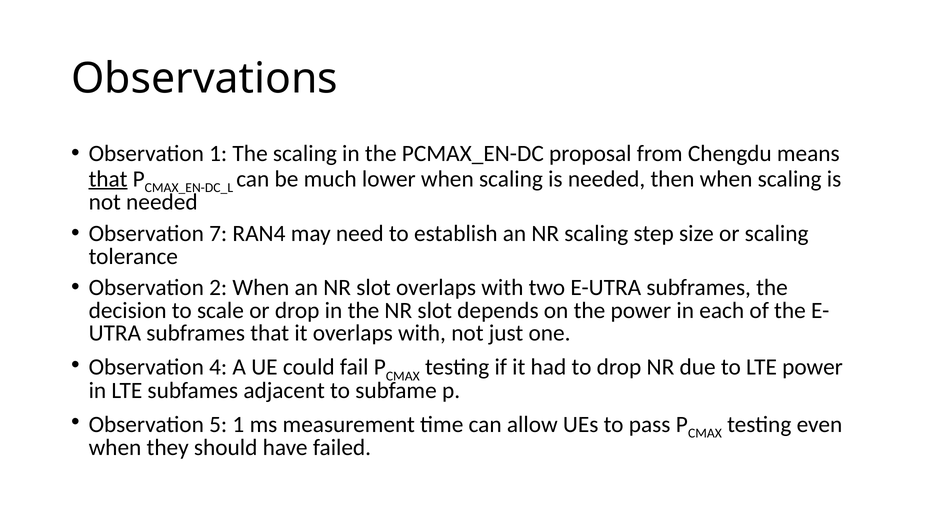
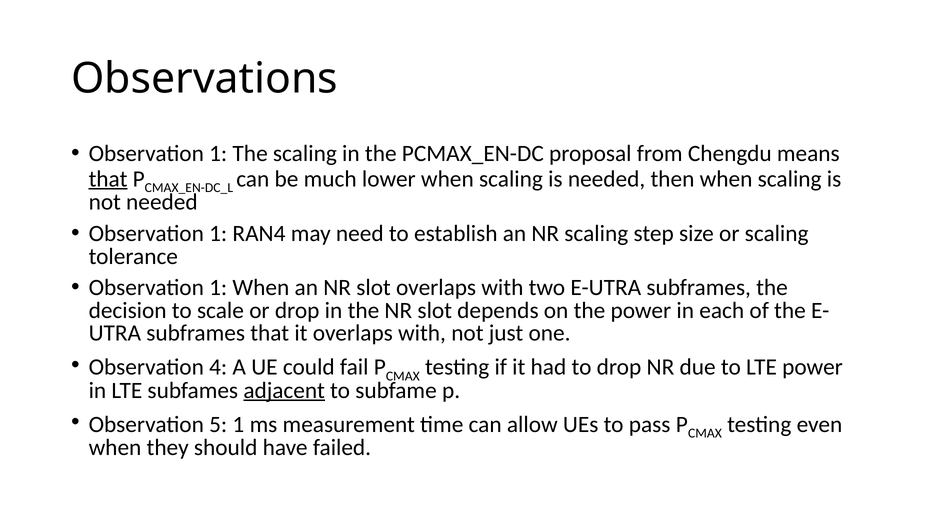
7: 7 -> 1 (218, 234)
2: 2 -> 1 (218, 288)
adjacent underline: none -> present (284, 390)
